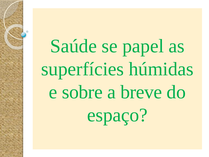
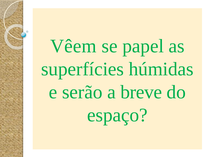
Saúde: Saúde -> Vêem (73, 46)
sobre: sobre -> serão (82, 92)
